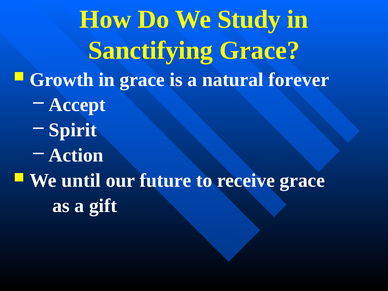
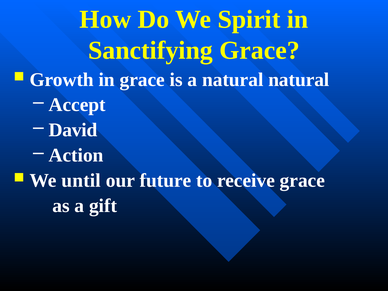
Study: Study -> Spirit (249, 19)
natural forever: forever -> natural (299, 80)
Spirit: Spirit -> David (73, 130)
